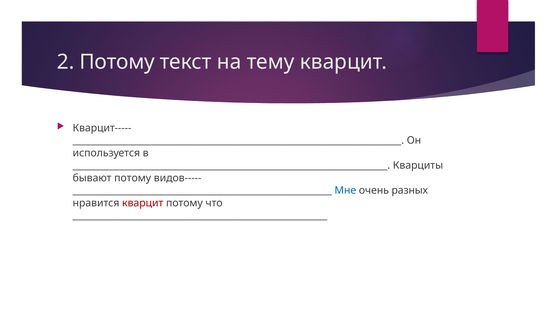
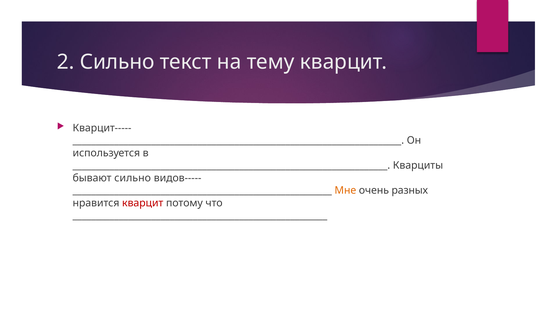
2 Потому: Потому -> Сильно (117, 62)
бывают потому: потому -> сильно (133, 178)
Мне colour: blue -> orange (345, 191)
